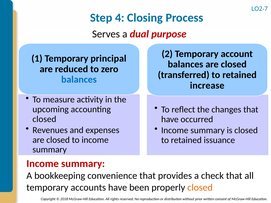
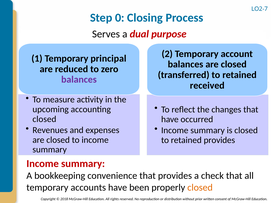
4: 4 -> 0 (120, 18)
balances colour: blue -> purple (79, 80)
increase: increase -> received (207, 86)
retained issuance: issuance -> provides (219, 140)
